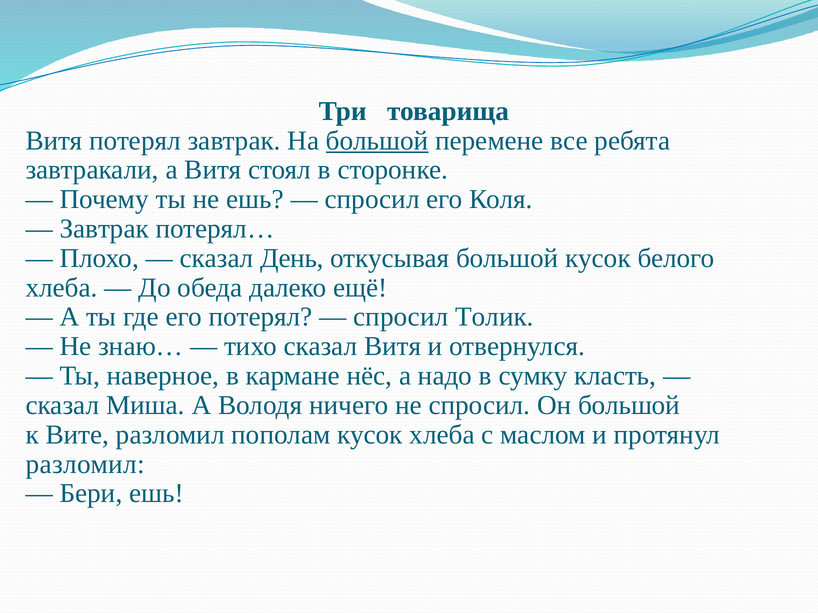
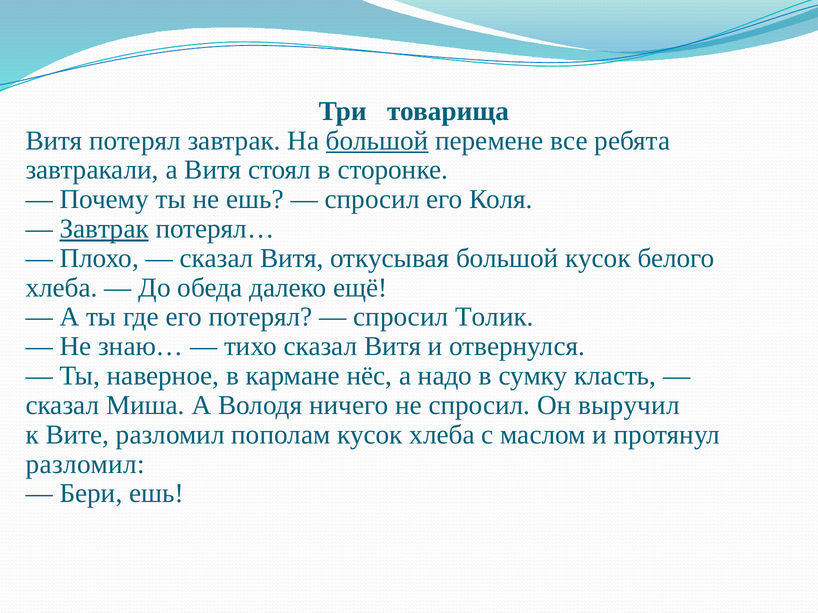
Завтрак underline: none -> present (104, 229)
День: День -> Витя (292, 258)
Он большой: большой -> выручил (629, 406)
